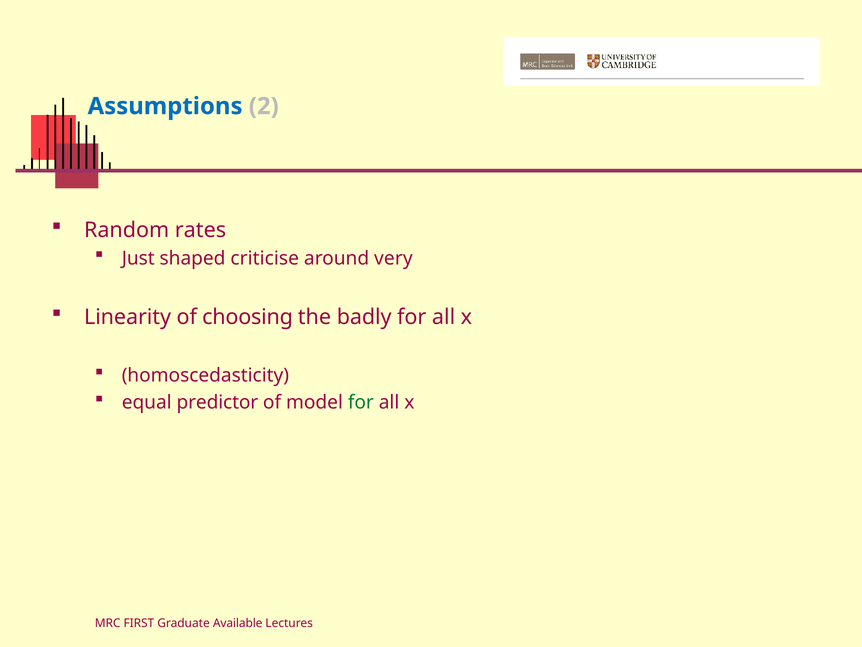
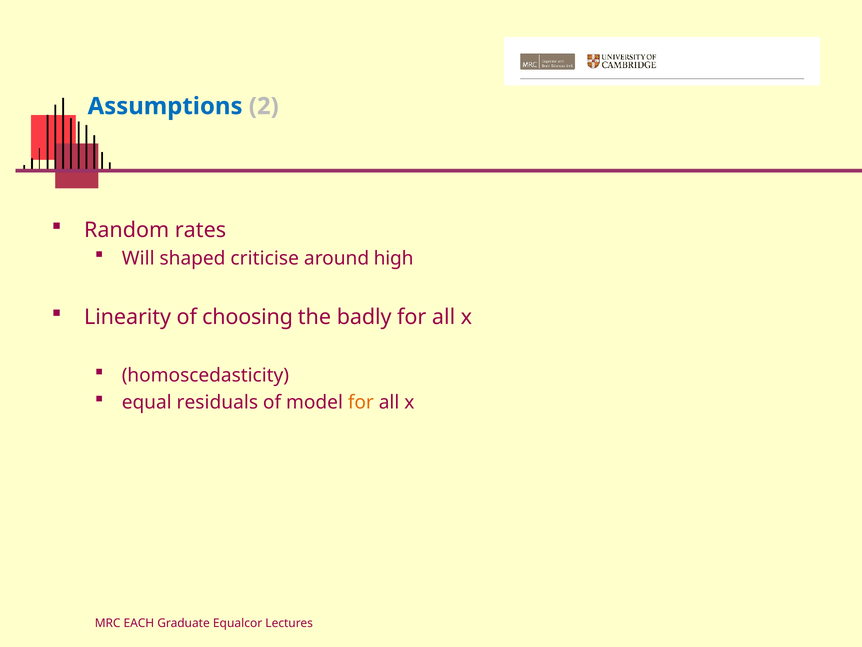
Just: Just -> Will (138, 258)
very: very -> high (394, 258)
predictor: predictor -> residuals (217, 402)
for colour: green -> orange (361, 402)
FIRST: FIRST -> EACH (139, 623)
Available: Available -> Equalcor (238, 623)
